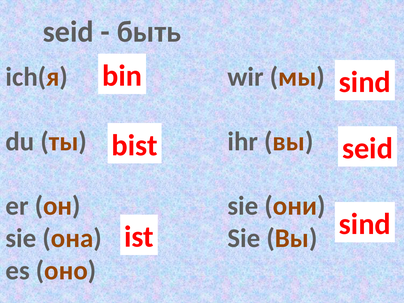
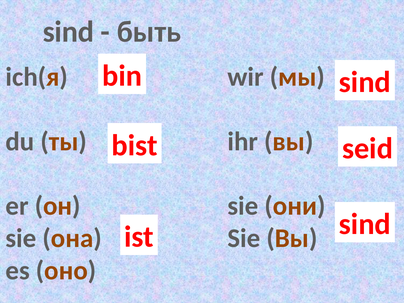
seid: seid -> sind (68, 32)
